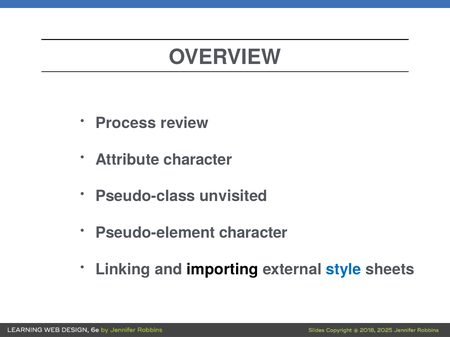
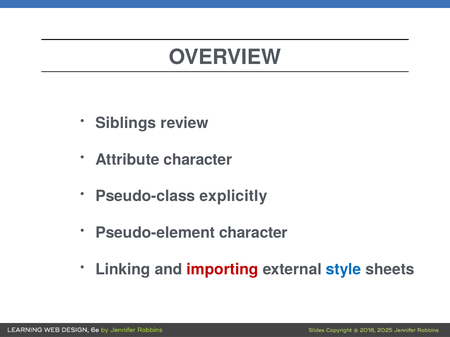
Process: Process -> Siblings (126, 123)
unvisited: unvisited -> explicitly (233, 196)
importing colour: black -> red (222, 270)
